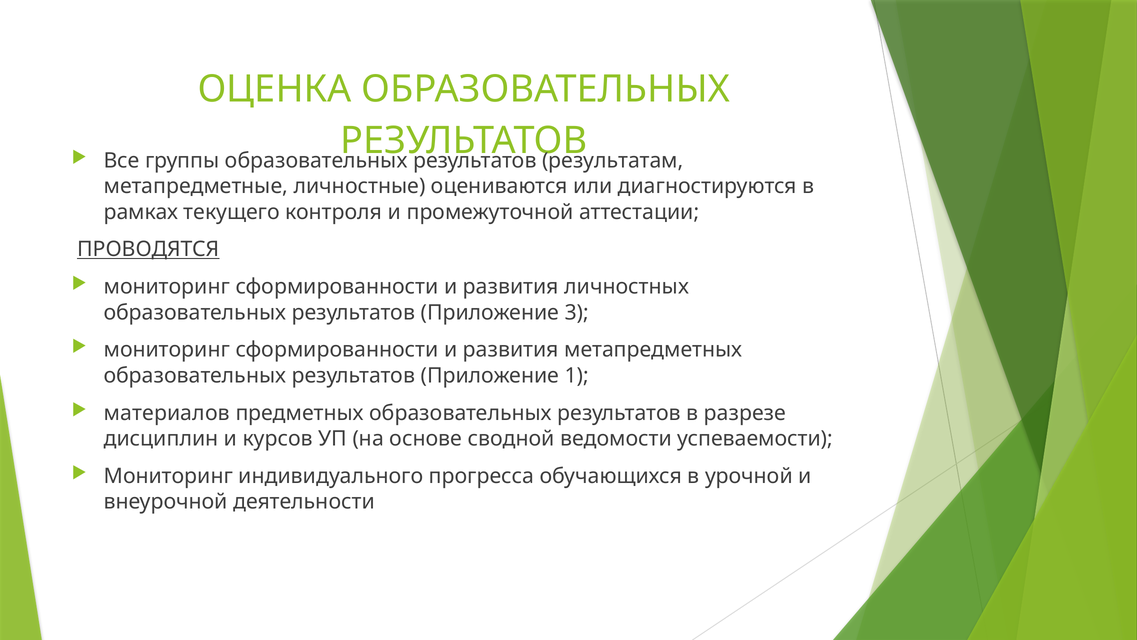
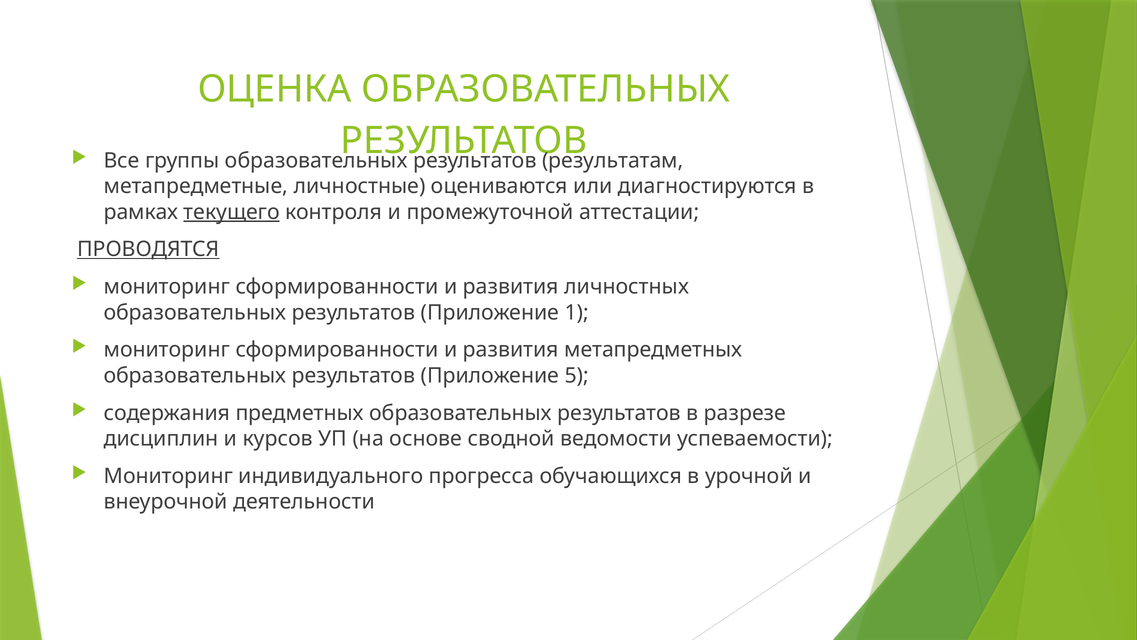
текущего underline: none -> present (232, 212)
3: 3 -> 1 (577, 312)
1: 1 -> 5 (577, 375)
материалов: материалов -> содержания (167, 413)
